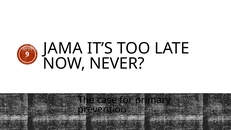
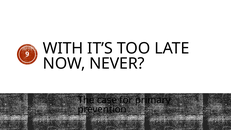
JAMA: JAMA -> WITH (63, 48)
